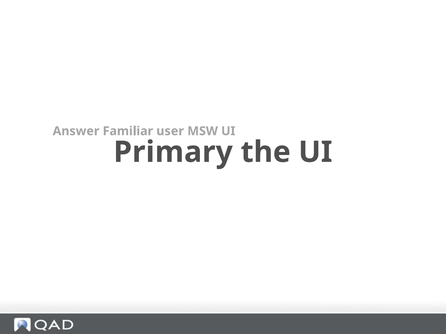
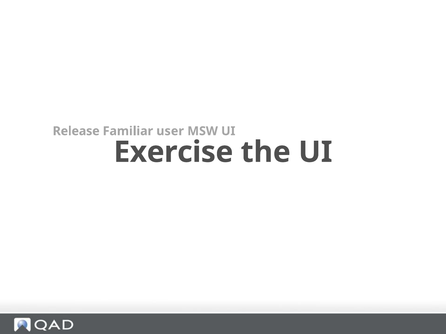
Answer: Answer -> Release (76, 131)
Primary: Primary -> Exercise (173, 152)
